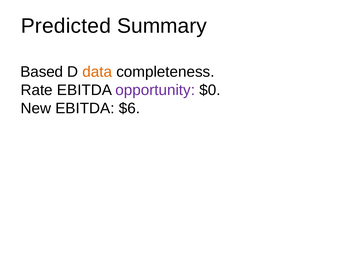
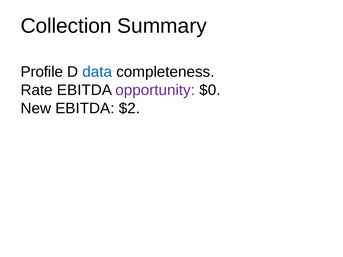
Predicted: Predicted -> Collection (66, 26)
Based: Based -> Profile (42, 72)
data colour: orange -> blue (97, 72)
$6: $6 -> $2 (129, 109)
